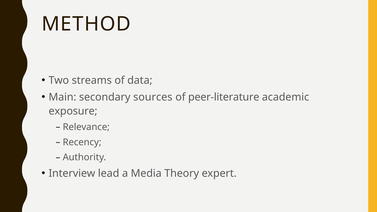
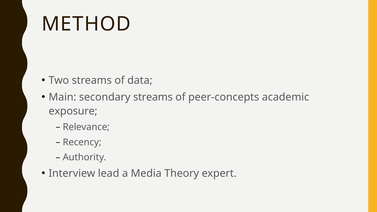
secondary sources: sources -> streams (153, 97)
peer-literature: peer-literature -> peer-concepts (224, 97)
